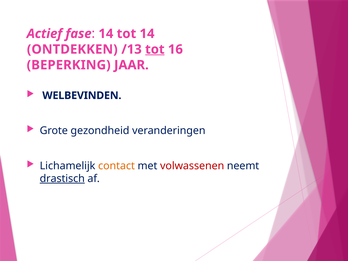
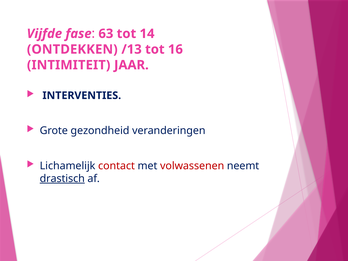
Actief: Actief -> Vijfde (44, 34)
14: 14 -> 63 (106, 34)
tot underline: present -> none (155, 49)
BEPERKING: BEPERKING -> INTIMITEIT (69, 65)
WELBEVINDEN: WELBEVINDEN -> INTERVENTIES (82, 96)
contact colour: orange -> red (116, 166)
